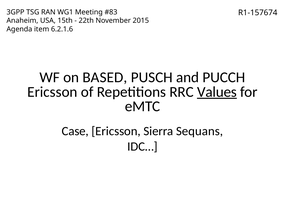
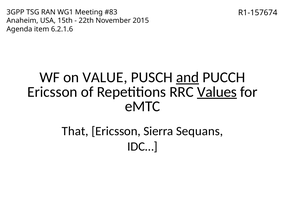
BASED: BASED -> VALUE (105, 77)
and underline: none -> present (188, 77)
Case: Case -> That (75, 131)
